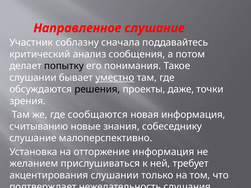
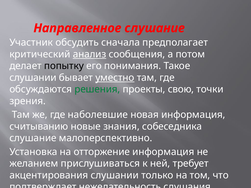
соблазну: соблазну -> обсудить (77, 43)
поддавайтесь: поддавайтесь -> предполагает (175, 43)
анализ underline: none -> present (90, 54)
решения colour: black -> green (97, 89)
даже: даже -> свою (181, 89)
сообщаются: сообщаются -> наболевшие (98, 115)
собеседнику: собеседнику -> собеседника (172, 127)
